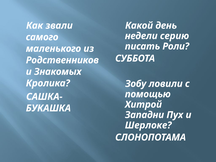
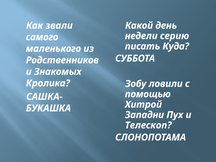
Роли: Роли -> Куда (176, 46)
Шерлоке: Шерлоке -> Телескоп (148, 125)
